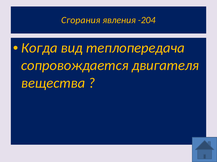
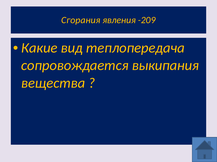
-204: -204 -> -209 (147, 20)
Когда: Когда -> Какие (39, 48)
двигателя: двигателя -> выкипания (165, 66)
